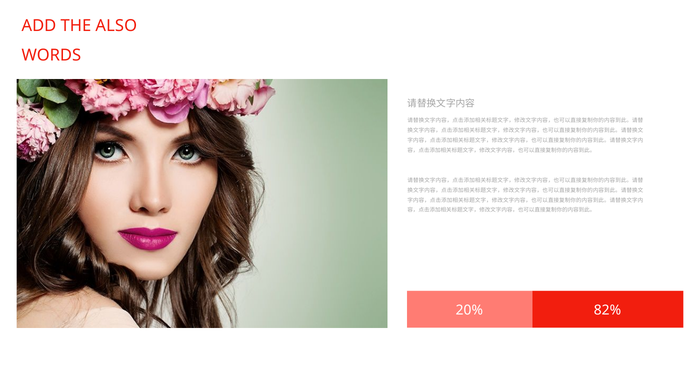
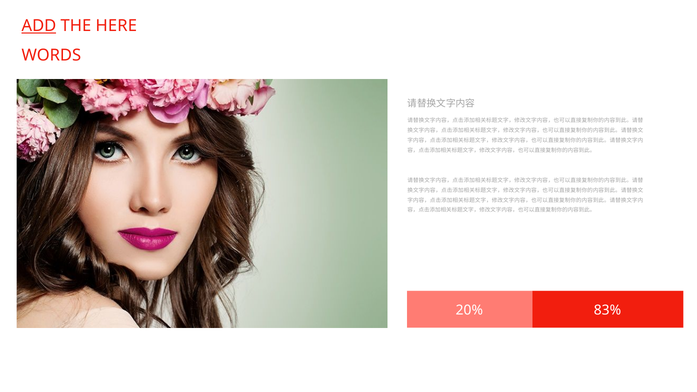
ADD underline: none -> present (39, 26)
ALSO: ALSO -> HERE (116, 26)
82%: 82% -> 83% (607, 310)
